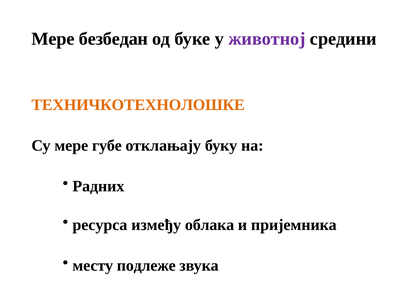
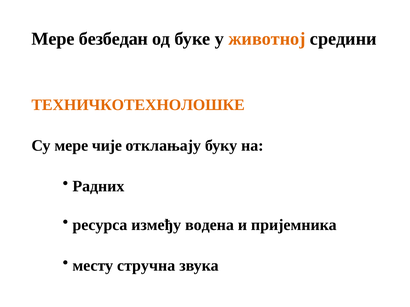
животној colour: purple -> orange (267, 39)
губе: губе -> чије (107, 146)
облака: облака -> водена (209, 225)
подлеже: подлеже -> стручна (146, 266)
